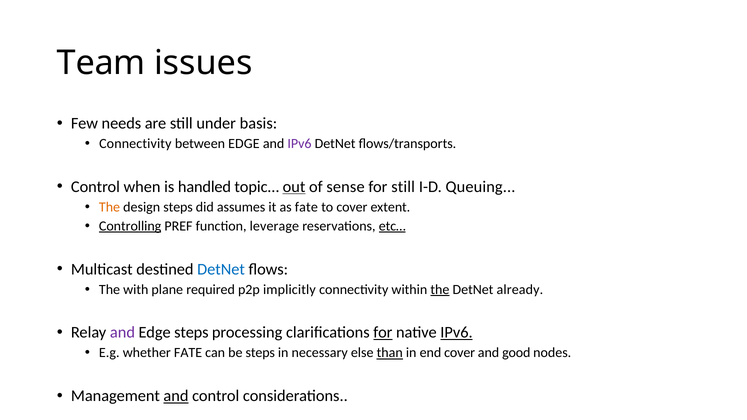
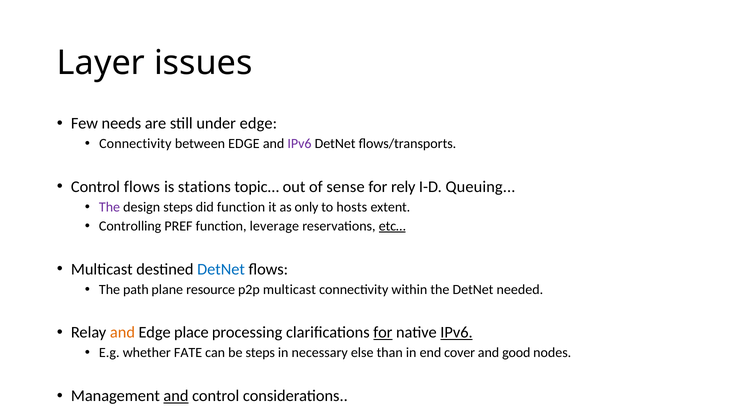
Team: Team -> Layer (101, 63)
under basis: basis -> edge (258, 123)
Control when: when -> flows (142, 187)
handled: handled -> stations (204, 187)
out underline: present -> none (294, 187)
for still: still -> rely (403, 187)
The colour: orange -> purple (110, 207)
did assumes: assumes -> function (241, 207)
as fate: fate -> only (306, 207)
to cover: cover -> hosts (352, 207)
Controlling underline: present -> none (130, 226)
with: with -> path (136, 290)
required: required -> resource (211, 290)
p2p implicitly: implicitly -> multicast (289, 290)
the underline: present -> none (440, 290)
already: already -> needed (520, 290)
and colour: purple -> orange (122, 333)
Edge steps: steps -> place (191, 333)
than underline: present -> none (390, 353)
